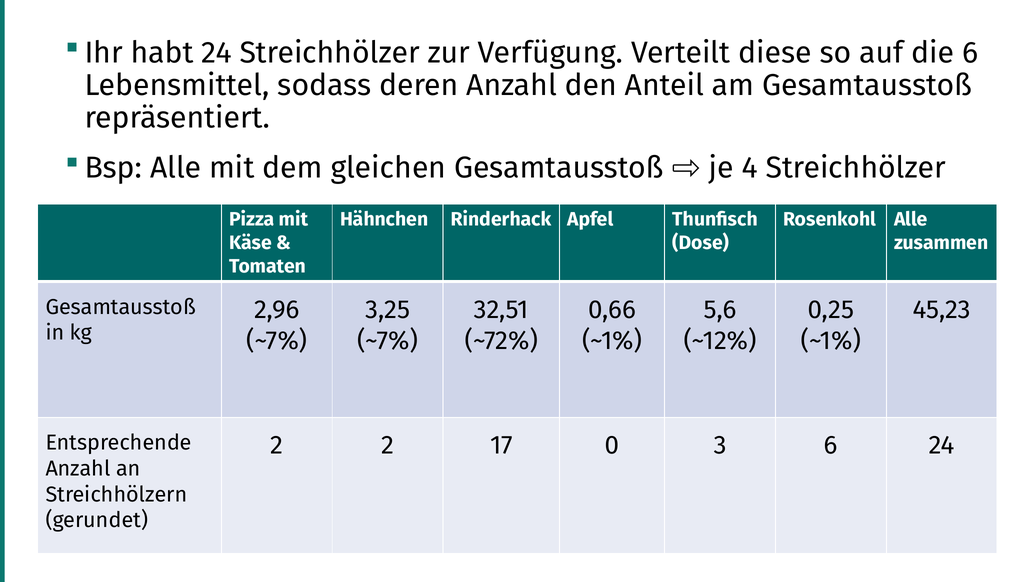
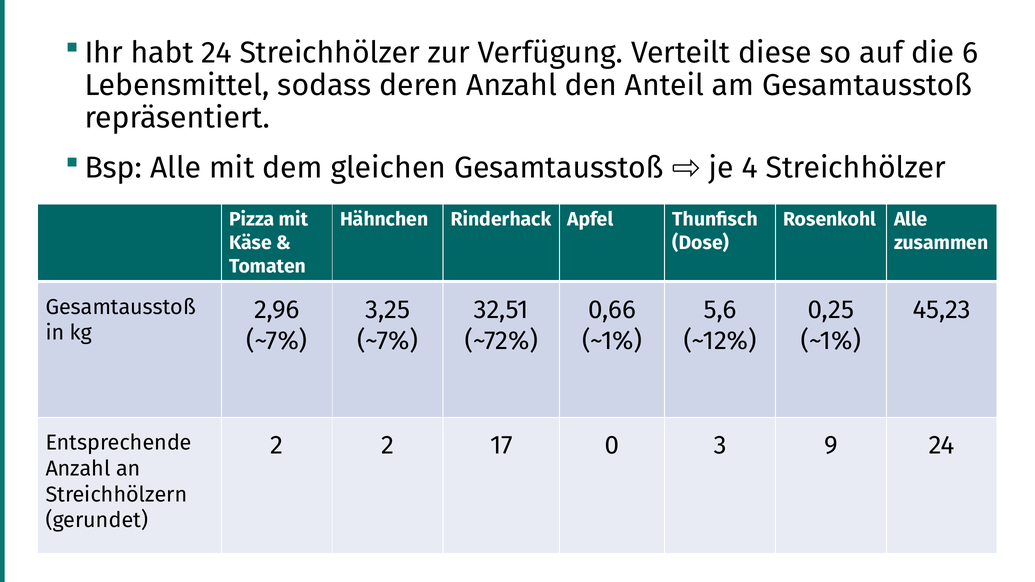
3 6: 6 -> 9 (831, 445)
